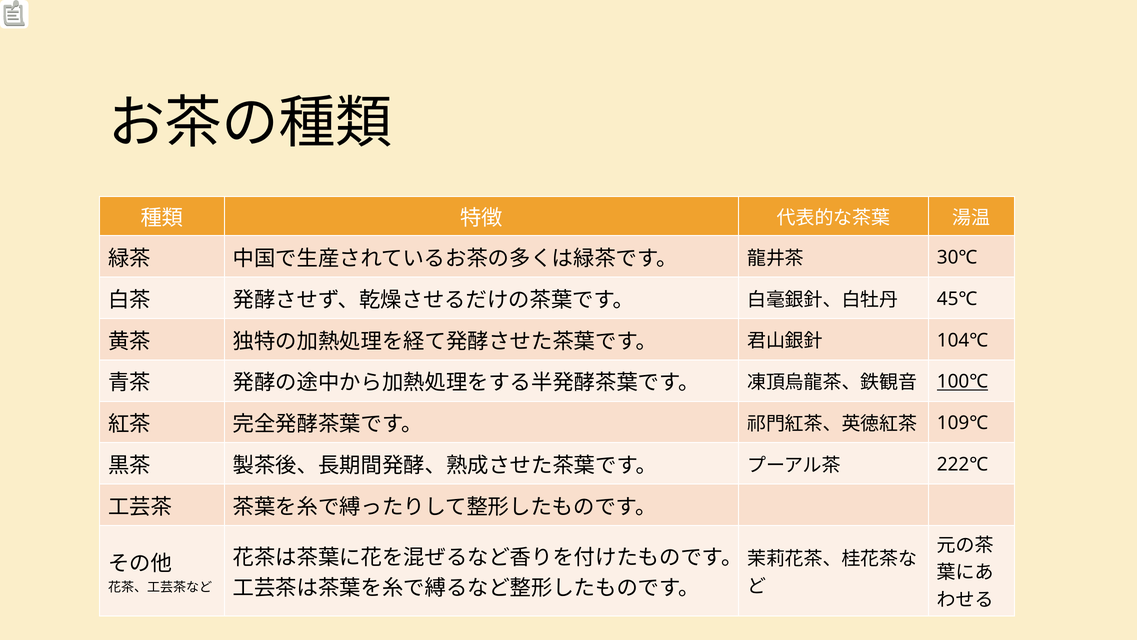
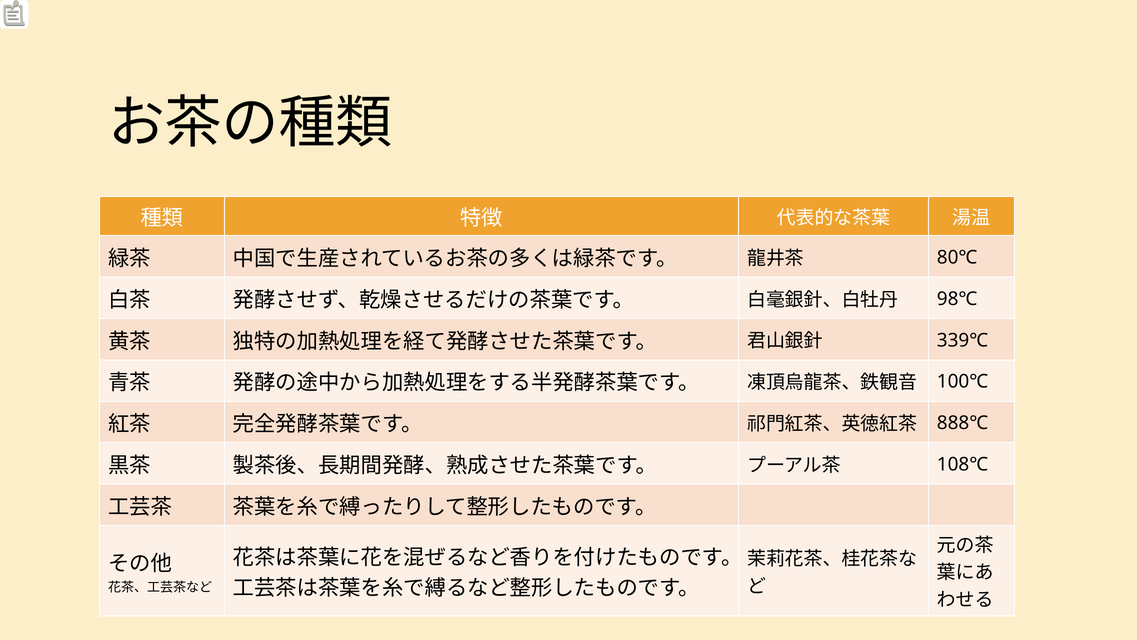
30℃: 30℃ -> 80℃ (957, 257)
45℃: 45℃ -> 98℃ (957, 299)
104℃: 104℃ -> 339℃ (962, 340)
100℃ underline: present -> none (962, 381)
109℃: 109℃ -> 888℃ (962, 423)
222℃: 222℃ -> 108℃ (962, 464)
